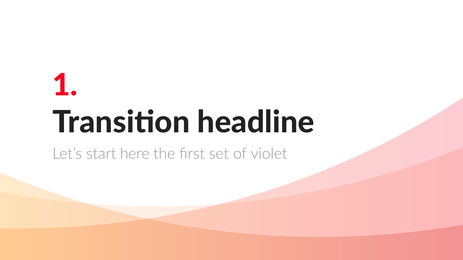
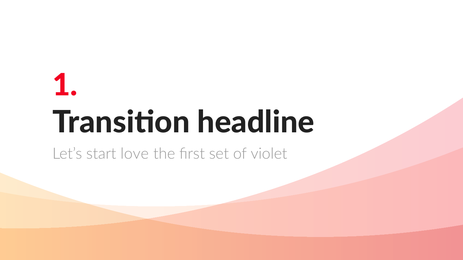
here: here -> love (135, 154)
